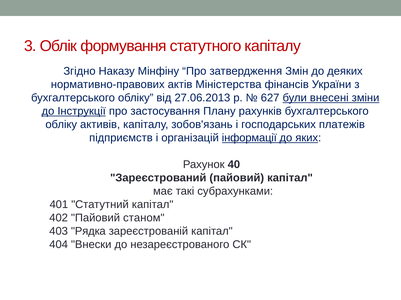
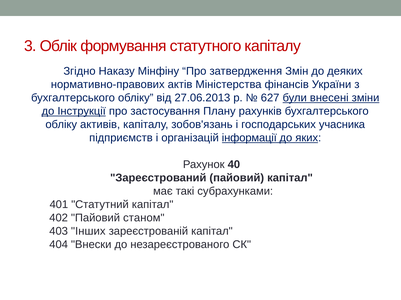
платежів: платежів -> учасника (342, 125)
Рядка: Рядка -> Інших (88, 232)
